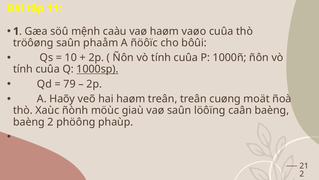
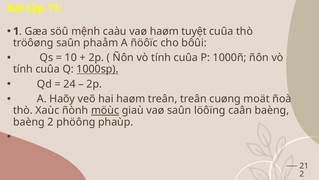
vaøo: vaøo -> tuyệt (194, 31)
79: 79 -> 24 (70, 84)
möùc underline: none -> present (105, 110)
